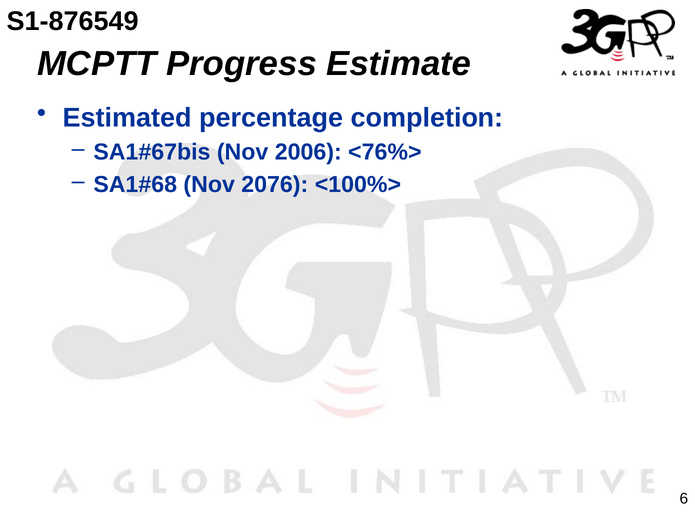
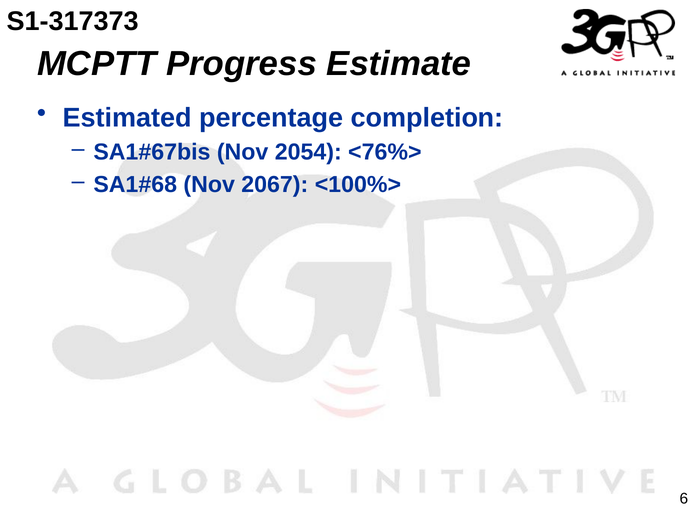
S1-876549: S1-876549 -> S1-317373 (73, 22)
2006: 2006 -> 2054 (308, 152)
2076: 2076 -> 2067 (275, 185)
